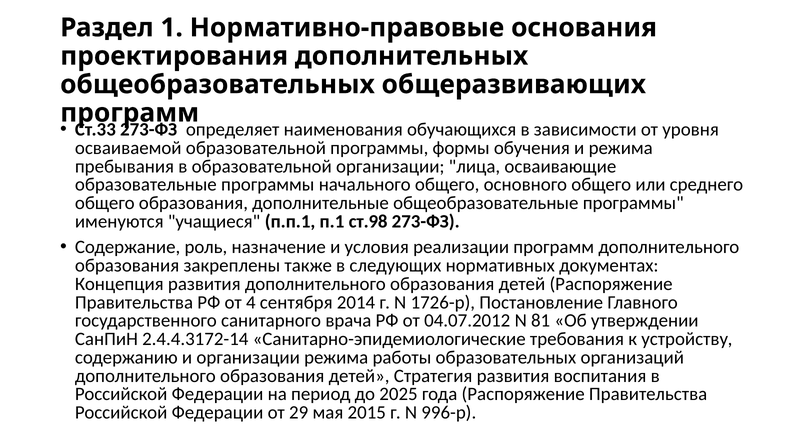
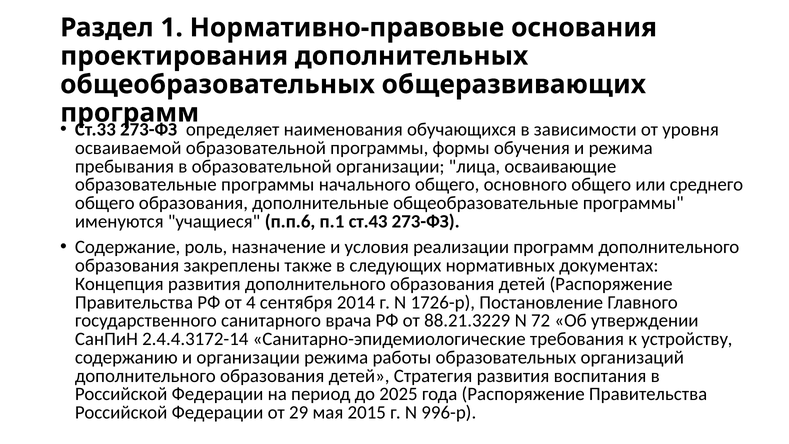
п.п.1: п.п.1 -> п.п.6 (290, 221)
ст.98: ст.98 -> ст.43 (368, 221)
04.07.2012: 04.07.2012 -> 88.21.3229 (467, 321)
81: 81 -> 72 (541, 321)
